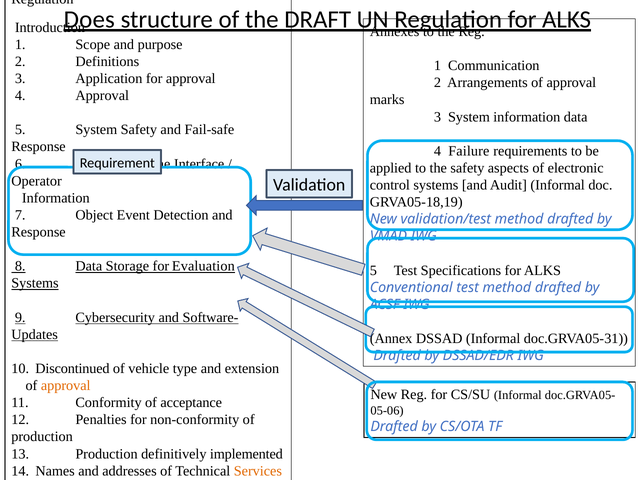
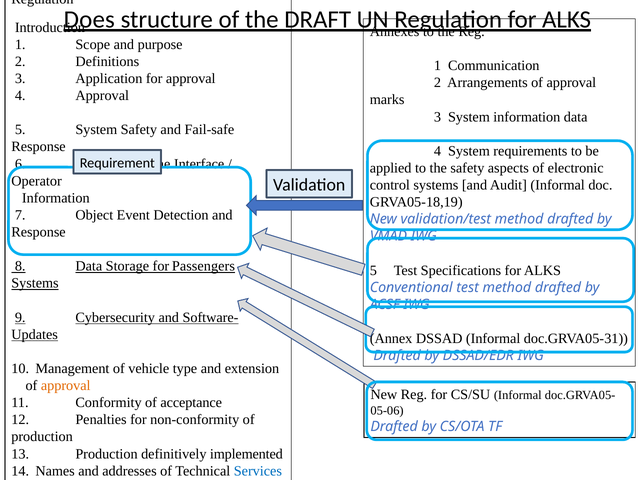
4 Failure: Failure -> System (469, 151)
Evaluation: Evaluation -> Passengers (203, 267)
Discontinued: Discontinued -> Management (72, 369)
Services colour: orange -> blue (258, 472)
